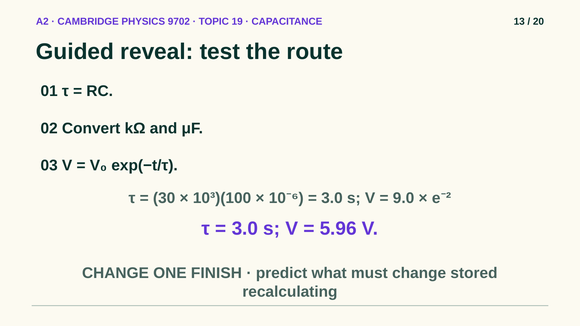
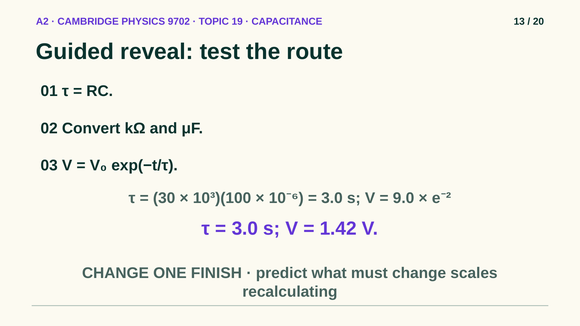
5.96: 5.96 -> 1.42 (338, 229)
stored: stored -> scales (474, 273)
